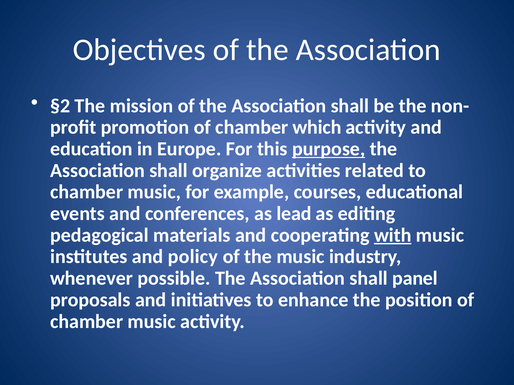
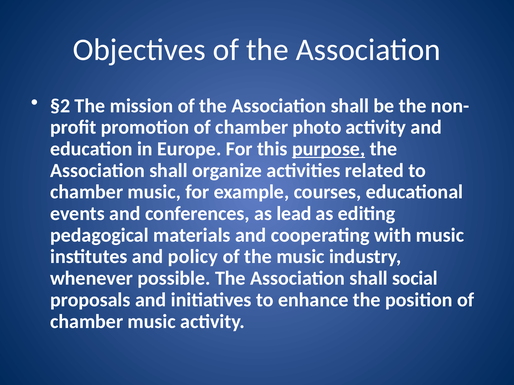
which: which -> photo (317, 128)
with underline: present -> none (393, 235)
panel: panel -> social (415, 279)
